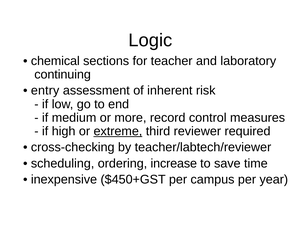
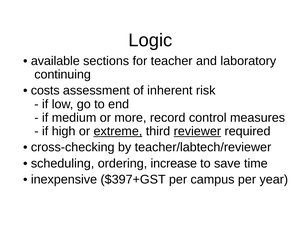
chemical: chemical -> available (55, 61)
entry: entry -> costs (45, 90)
reviewer underline: none -> present (197, 131)
$450+GST: $450+GST -> $397+GST (133, 179)
